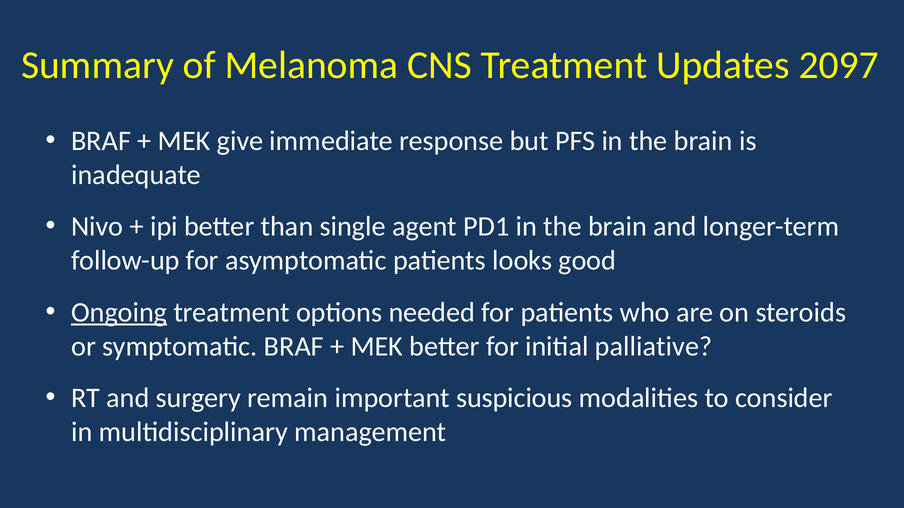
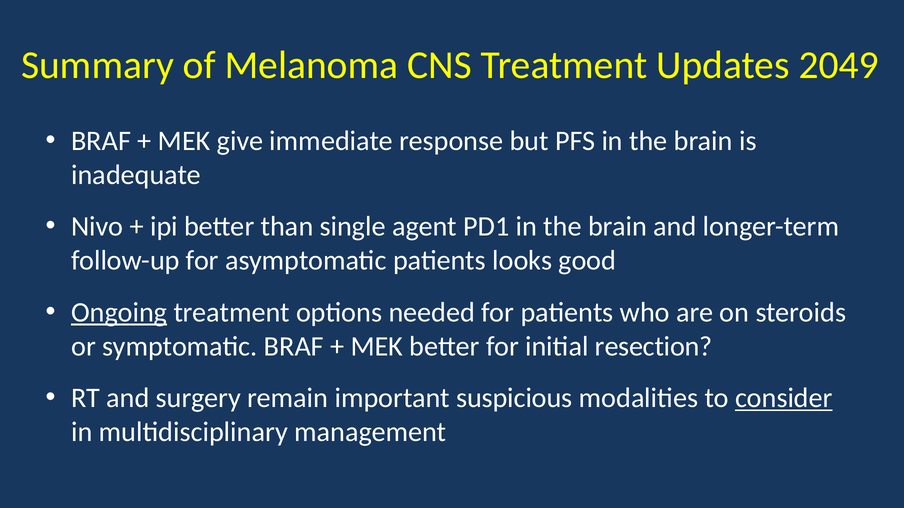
2097: 2097 -> 2049 (839, 65)
palliative: palliative -> resection (654, 347)
consider underline: none -> present (784, 399)
